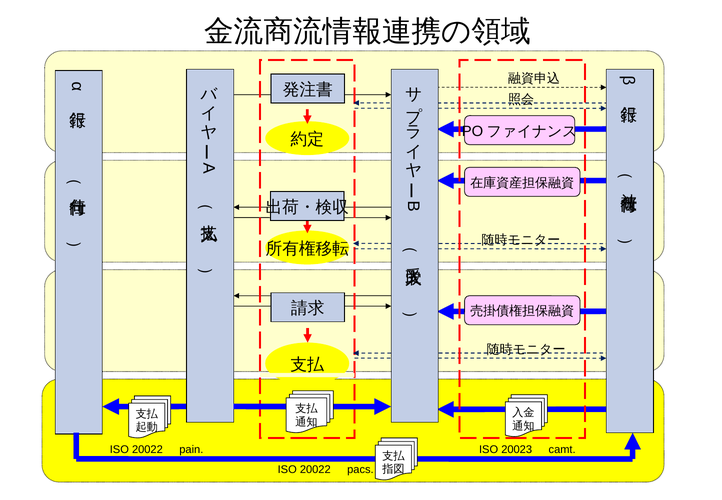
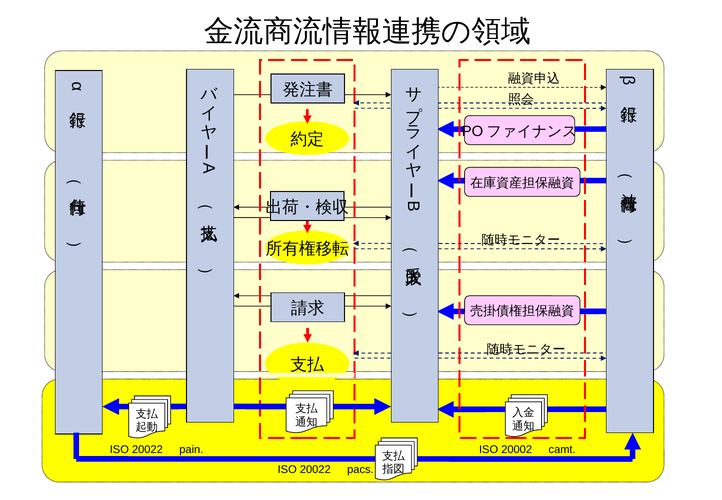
20023: 20023 -> 20002 (517, 449)
